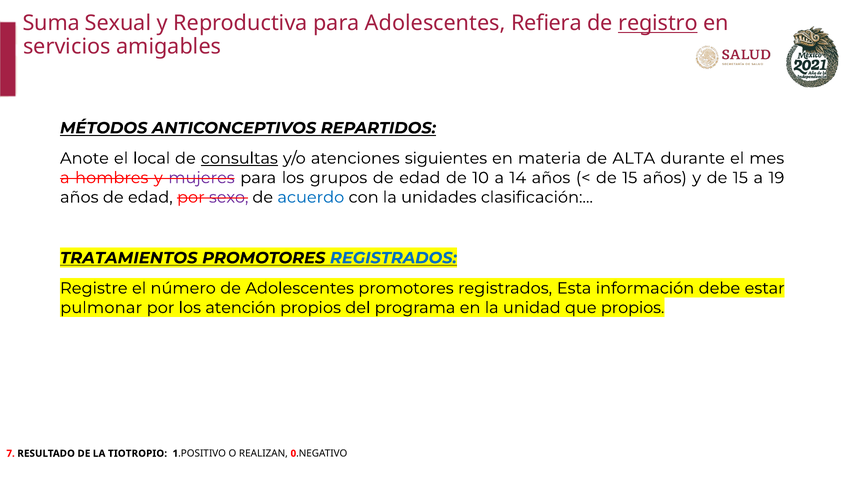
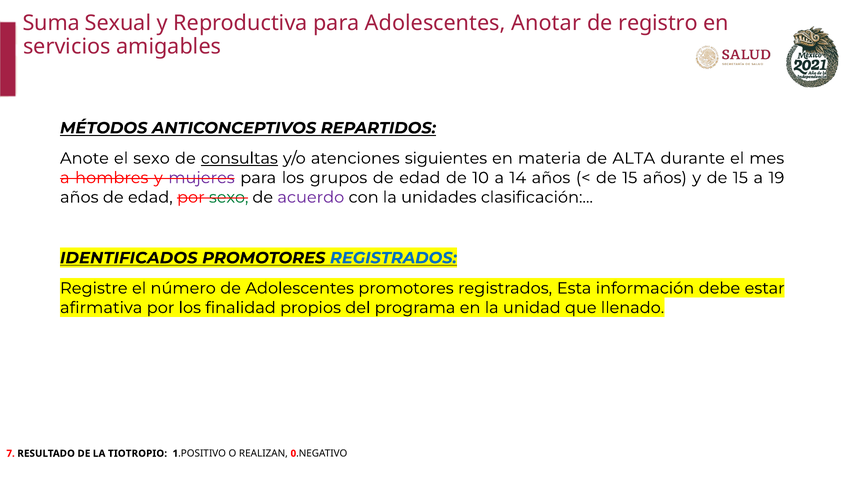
Refiera: Refiera -> Anotar (546, 23)
registro underline: present -> none (658, 23)
el local: local -> sexo (152, 158)
sexo colour: purple -> green (229, 197)
acuerdo colour: blue -> purple (311, 197)
TRATAMIENTOS: TRATAMIENTOS -> IDENTIFICADOS (129, 258)
pulmonar: pulmonar -> afirmativa (101, 308)
atención: atención -> finalidad (241, 308)
que propios: propios -> llenado (633, 308)
